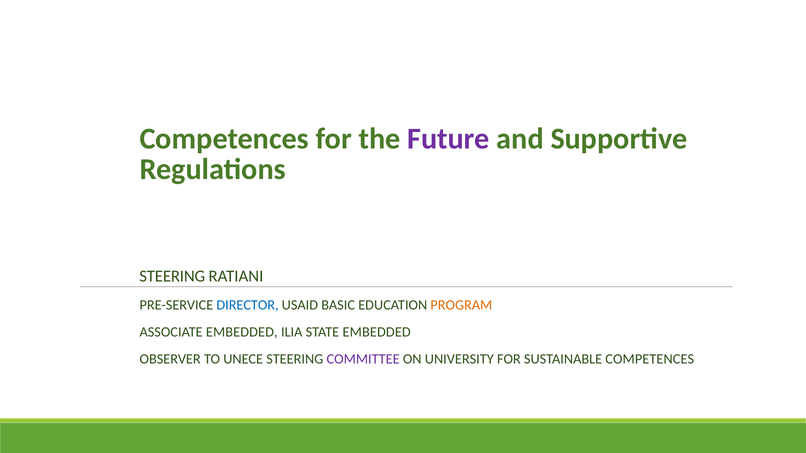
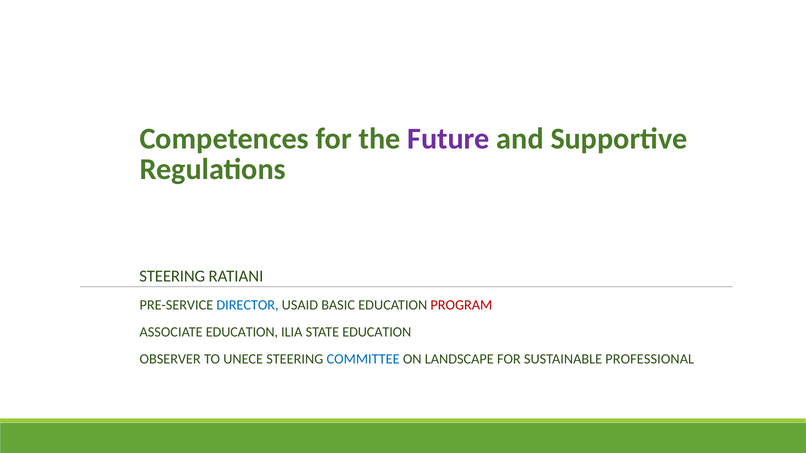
PROGRAM colour: orange -> red (461, 305)
ASSOCIATE EMBEDDED: EMBEDDED -> EDUCATION (242, 332)
STATE EMBEDDED: EMBEDDED -> EDUCATION (377, 332)
COMMITTEE colour: purple -> blue (363, 359)
UNIVERSITY: UNIVERSITY -> LANDSCAPE (459, 359)
SUSTAINABLE COMPETENCES: COMPETENCES -> PROFESSIONAL (650, 359)
